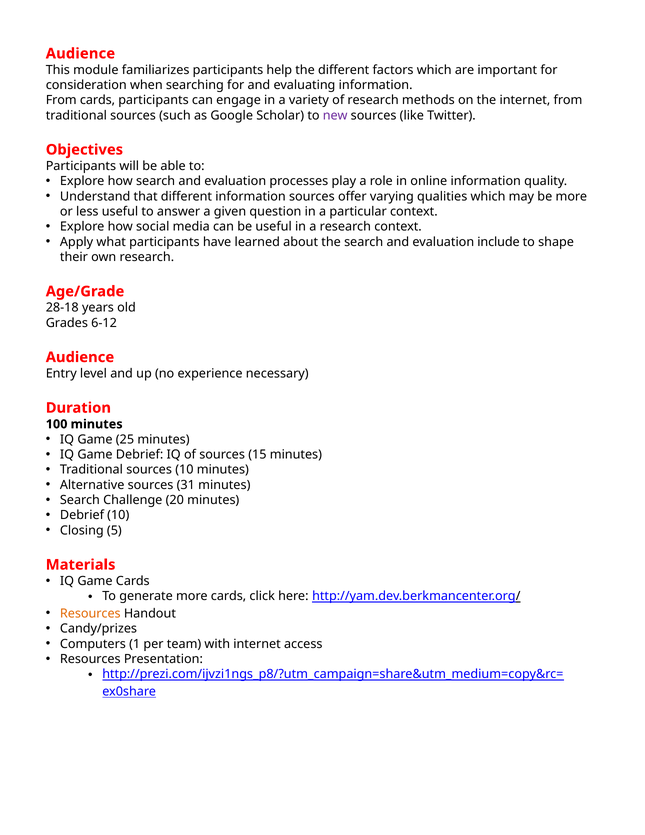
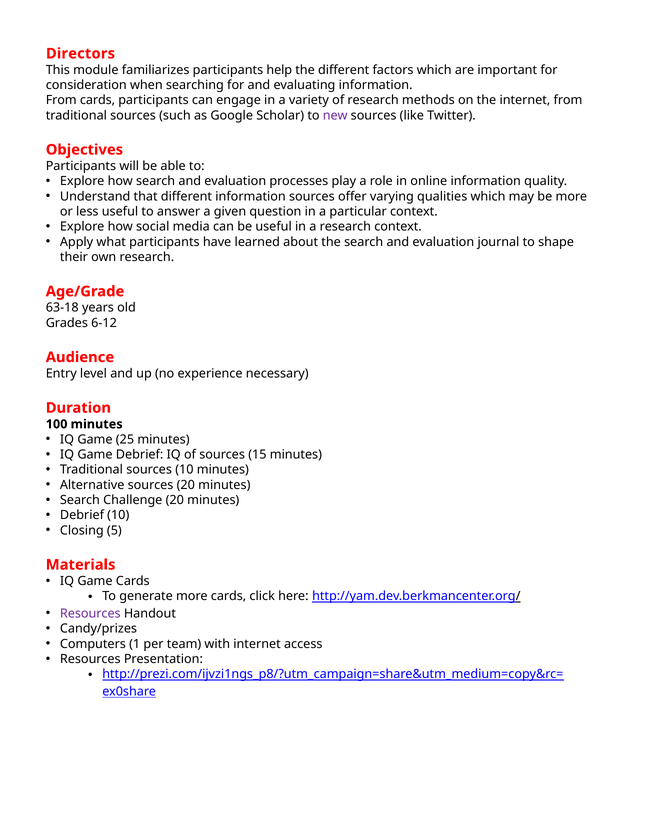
Audience: Audience -> Directors (80, 54)
include: include -> journal (498, 242)
28-18: 28-18 -> 63-18 (62, 308)
sources 31: 31 -> 20 (186, 485)
Resources colour: orange -> purple (90, 613)
